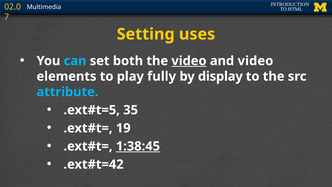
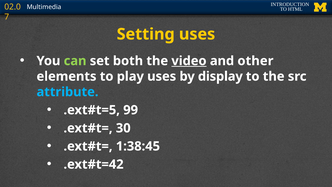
can colour: light blue -> light green (75, 61)
and video: video -> other (255, 61)
play fully: fully -> uses (162, 76)
35: 35 -> 99 (131, 110)
19: 19 -> 30 (123, 128)
1:38:45 underline: present -> none (138, 146)
